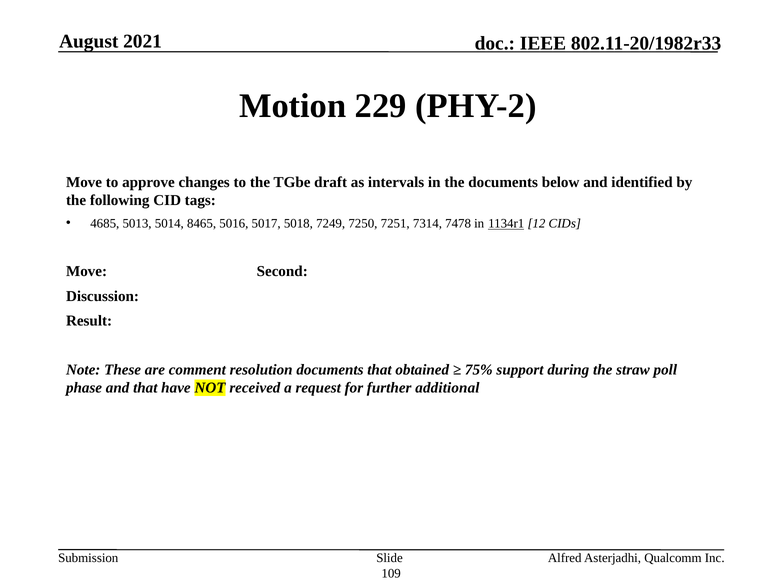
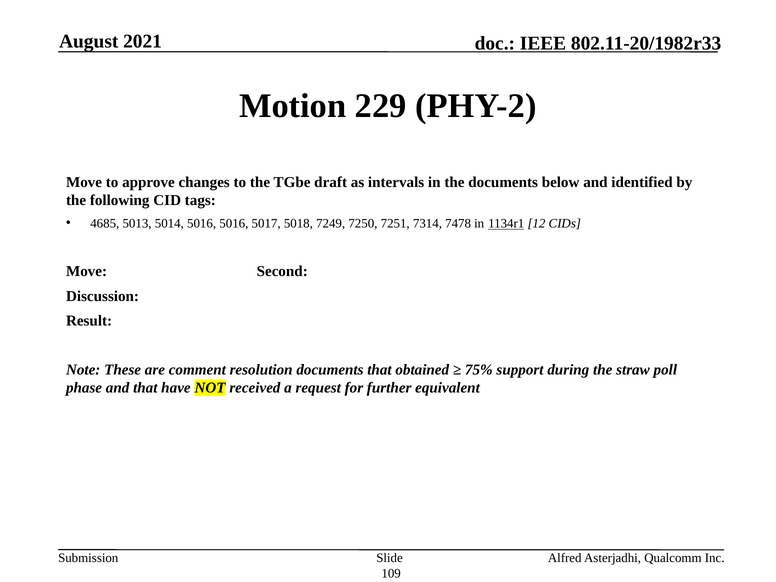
5014 8465: 8465 -> 5016 (202, 223)
additional: additional -> equivalent (448, 388)
